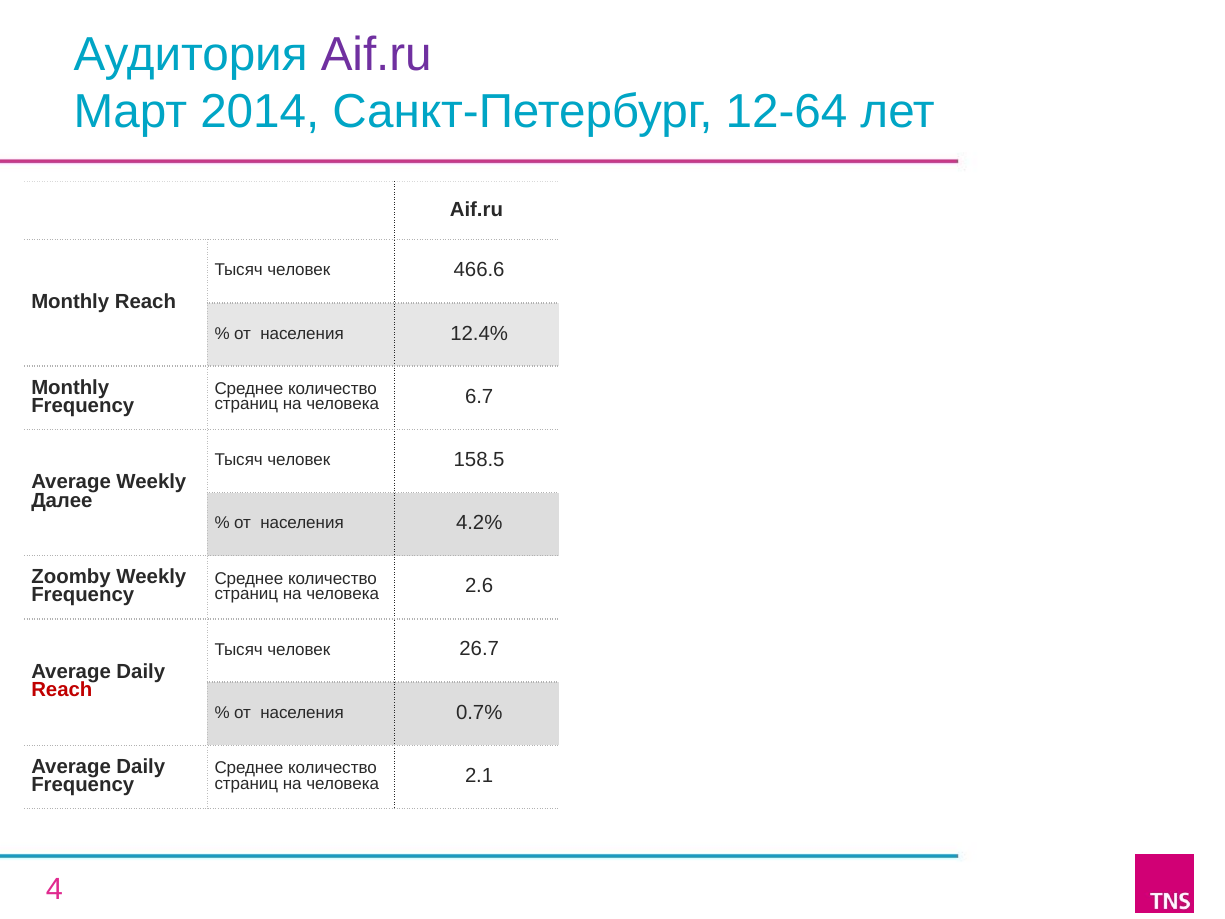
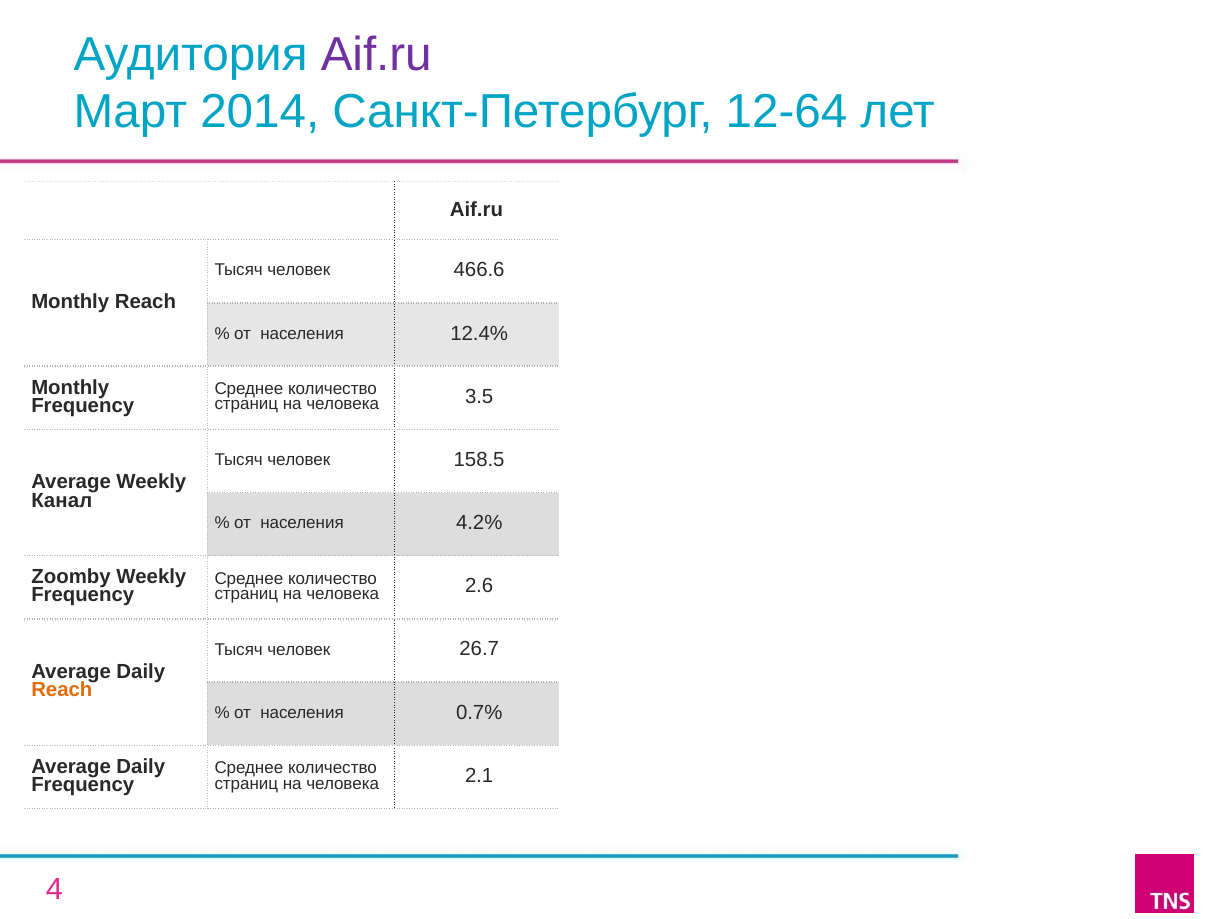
6.7: 6.7 -> 3.5 (479, 396)
Далее: Далее -> Канал (62, 500)
Reach colour: red -> orange (62, 690)
